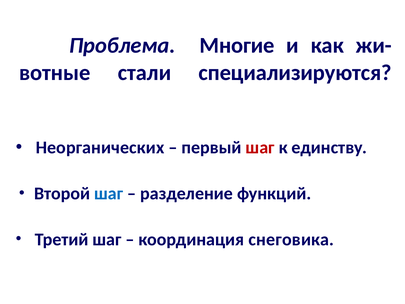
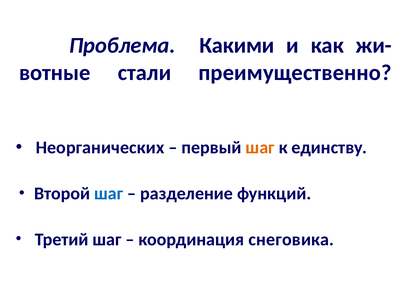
Многие: Многие -> Какими (237, 45)
специализируются: специализируются -> преимущественно (295, 73)
шаг colour: red -> orange (260, 147)
